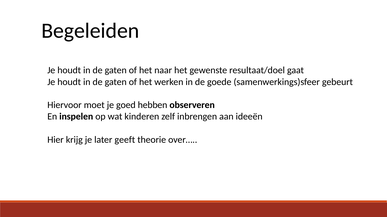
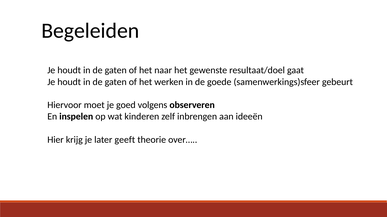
hebben: hebben -> volgens (153, 105)
